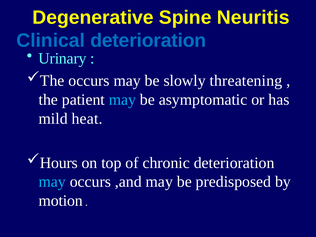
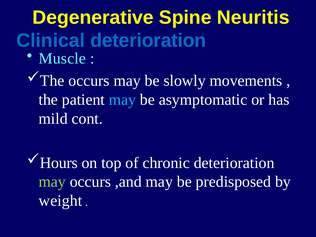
Urinary: Urinary -> Muscle (62, 59)
threatening: threatening -> movements (246, 81)
heat: heat -> cont (87, 119)
may colour: light blue -> light green (52, 182)
motion: motion -> weight (61, 201)
